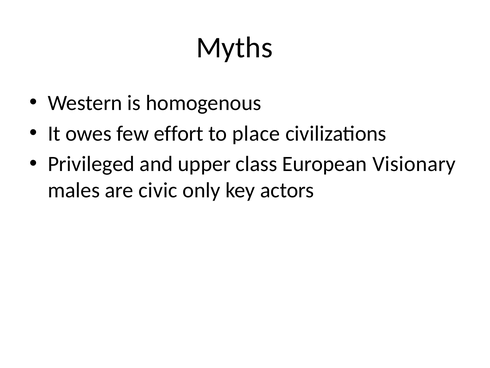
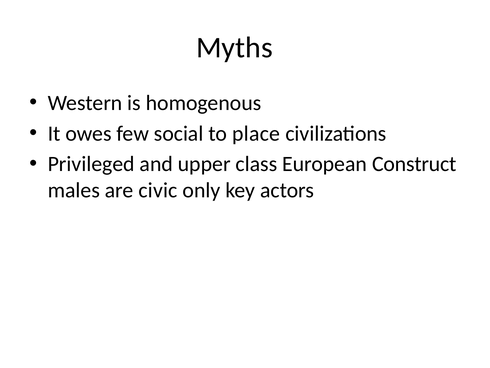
effort: effort -> social (179, 133)
Visionary: Visionary -> Construct (414, 164)
